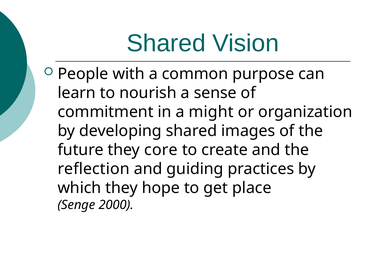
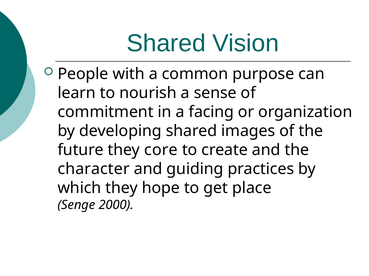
might: might -> facing (211, 112)
reflection: reflection -> character (94, 169)
